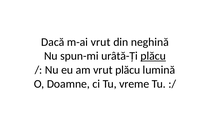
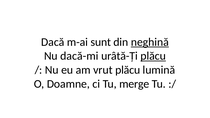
m-ai vrut: vrut -> sunt (101, 42)
neghină underline: none -> present (150, 42)
spun-mi: spun-mi -> dacă-mi (79, 56)
vreme: vreme -> merge (134, 84)
